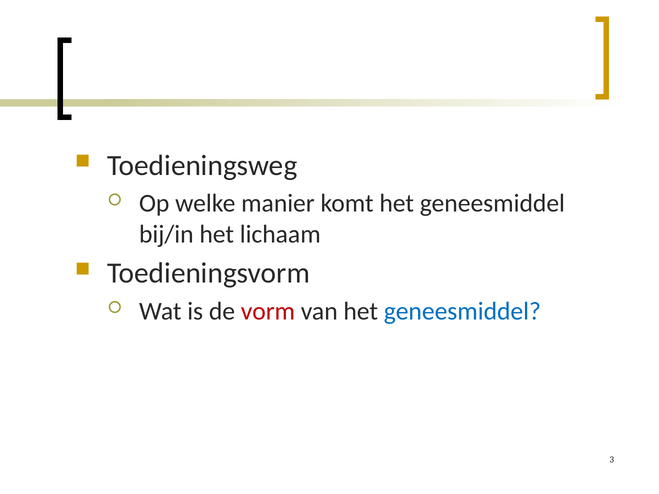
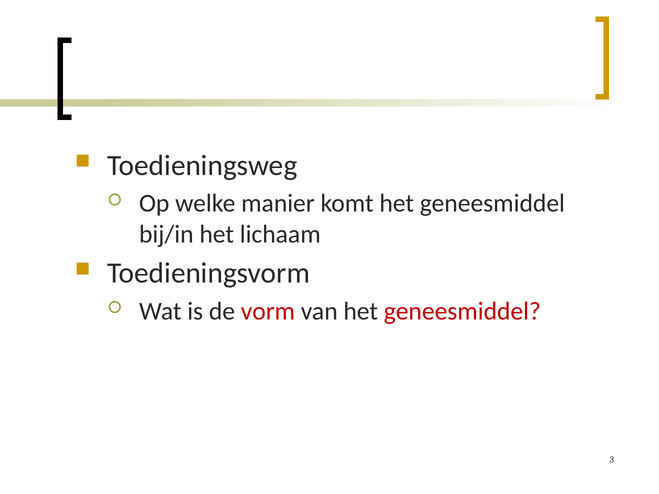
geneesmiddel colour: blue -> red (462, 311)
